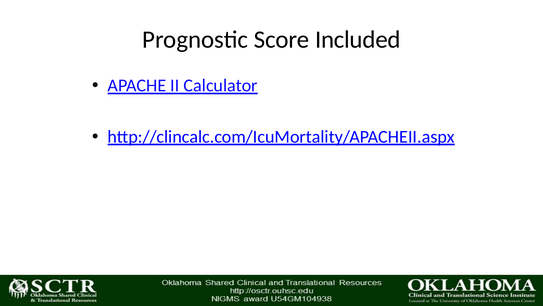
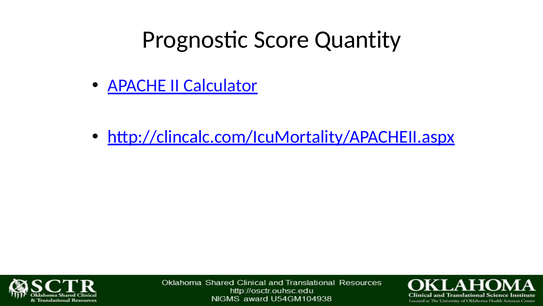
Included: Included -> Quantity (358, 39)
